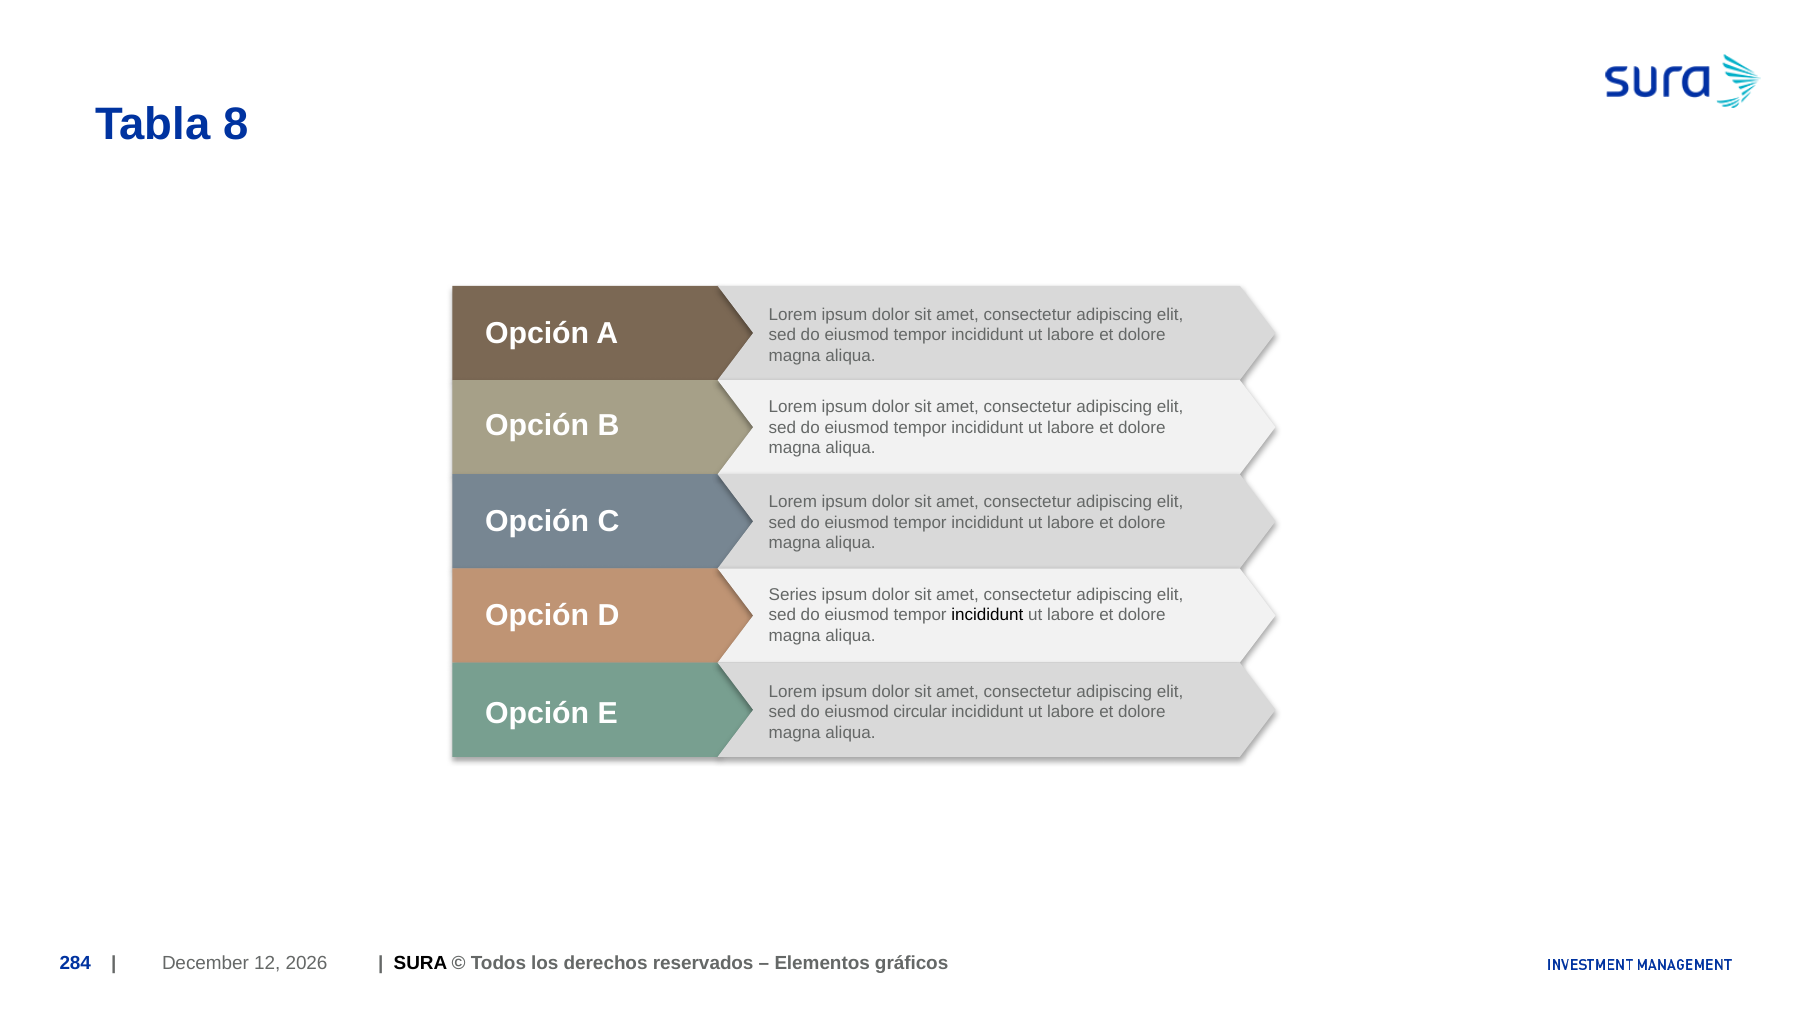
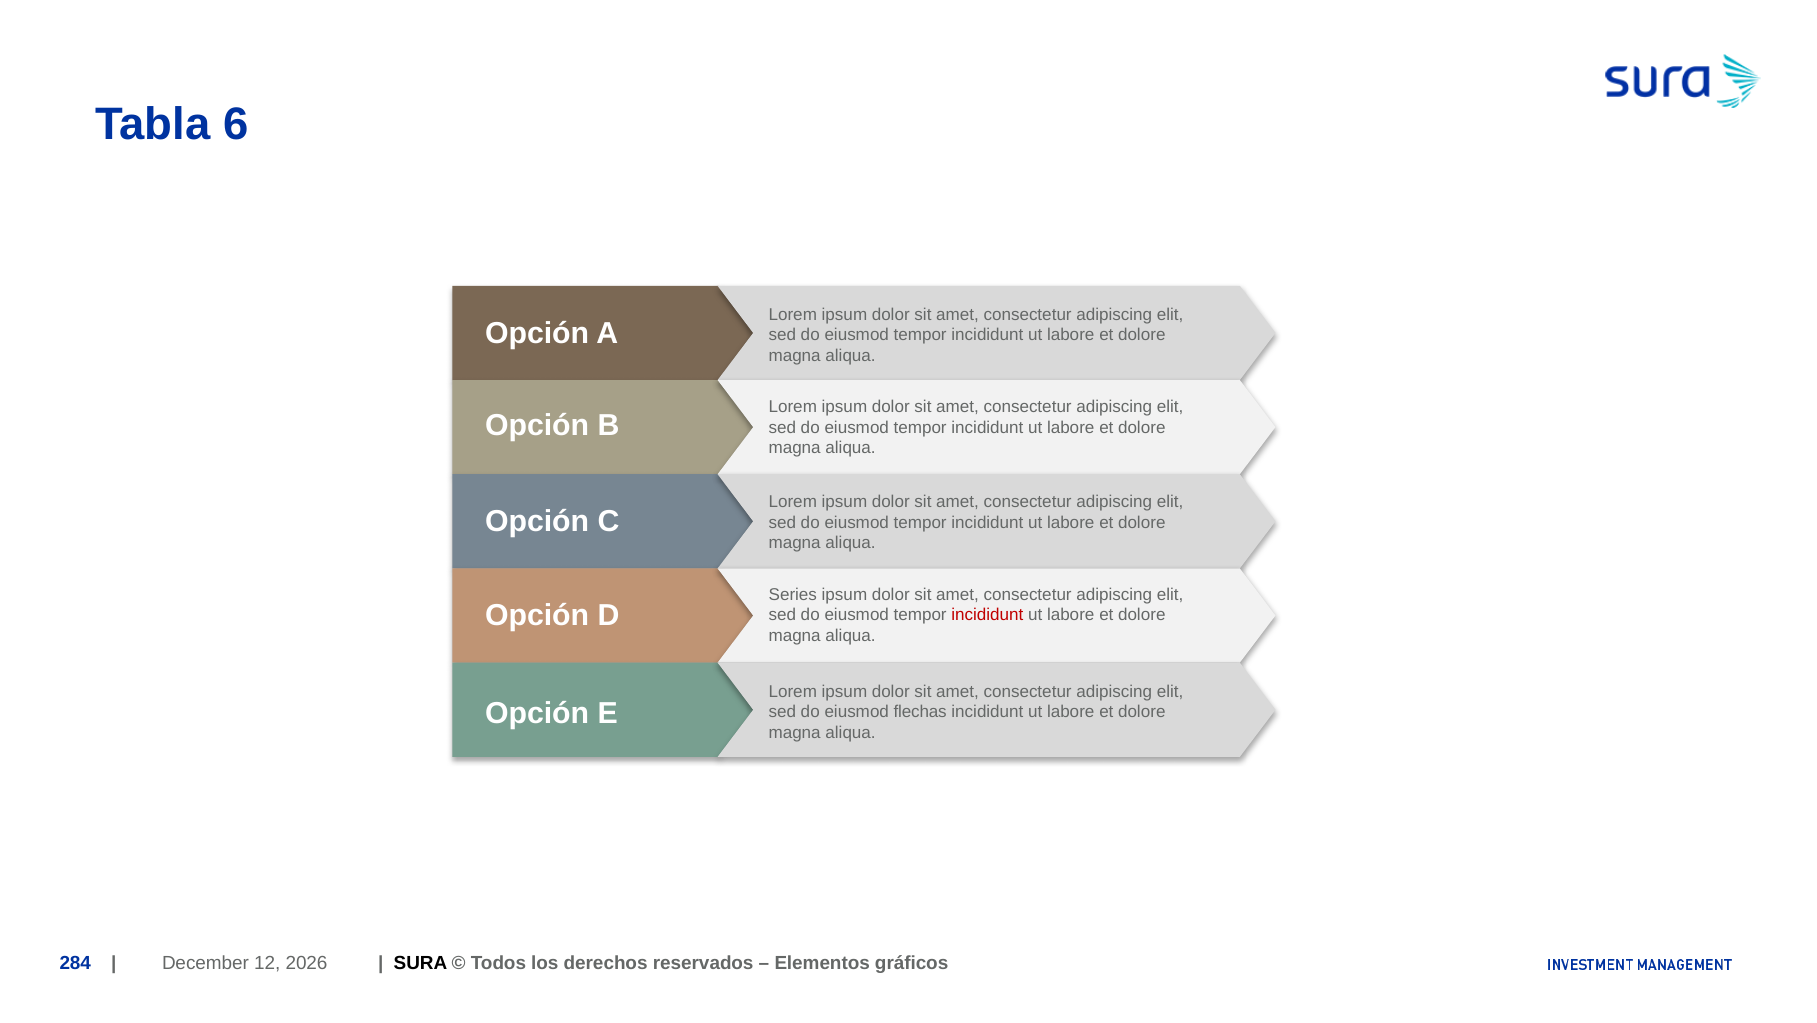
8: 8 -> 6 (236, 124)
incididunt colour: black -> red (987, 615)
circular: circular -> flechas (920, 711)
